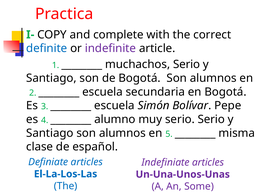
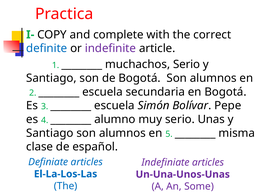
serio Serio: Serio -> Unas (211, 120)
